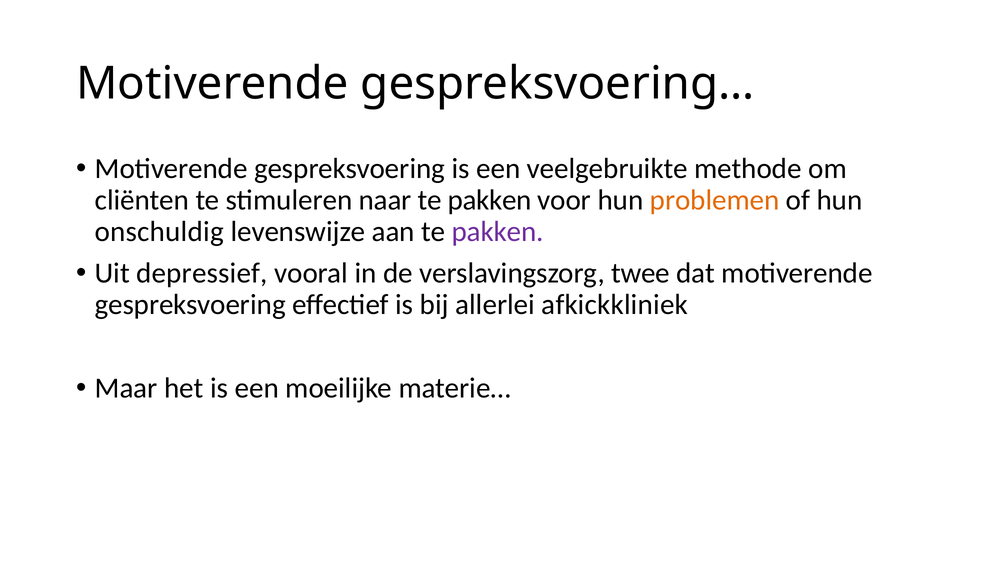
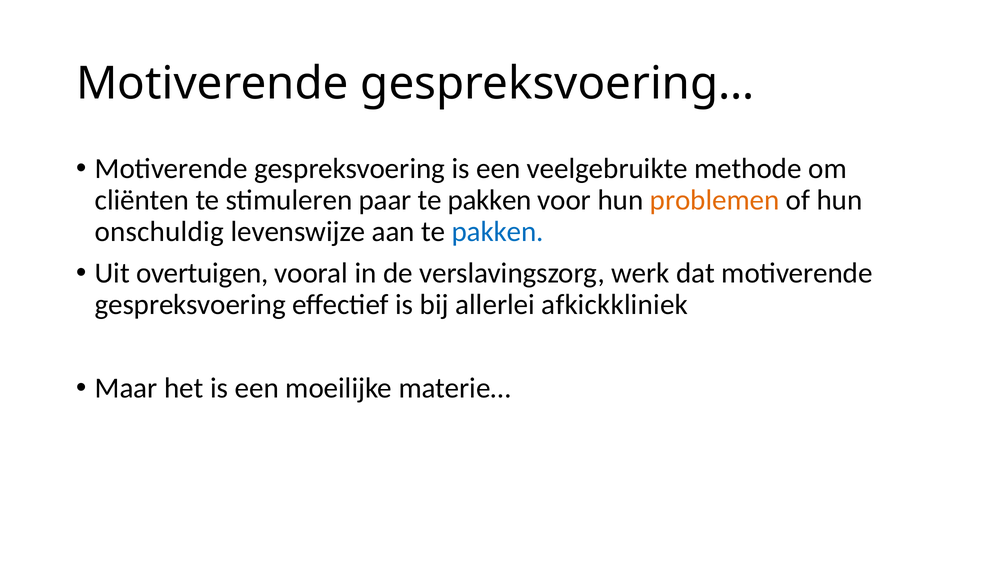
naar: naar -> paar (385, 200)
pakken colour: purple -> blue (498, 232)
depressief: depressief -> overtuigen (202, 273)
twee: twee -> werk (640, 273)
